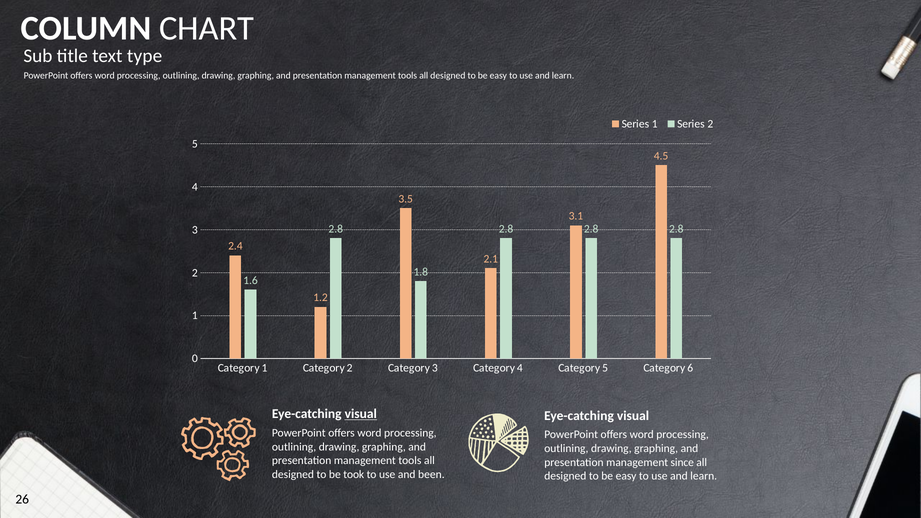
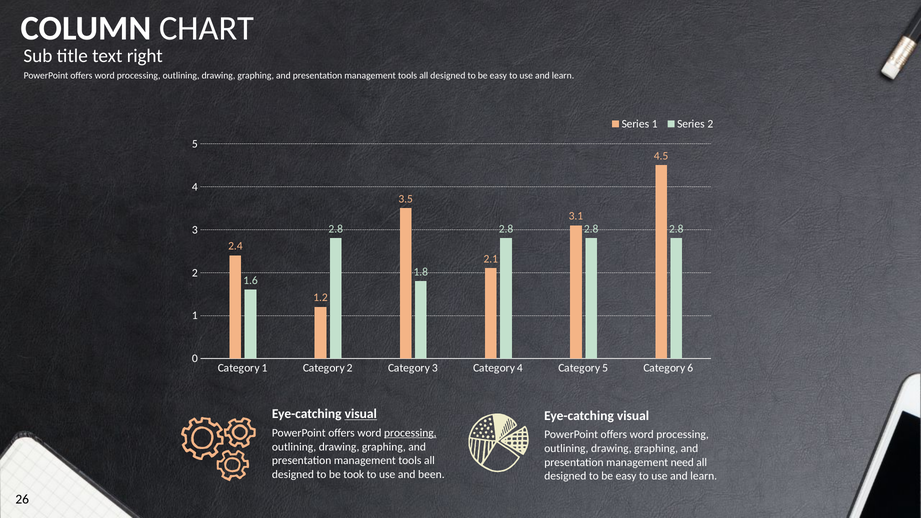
type: type -> right (145, 56)
processing underline: none -> present (410, 433)
since: since -> need (682, 462)
